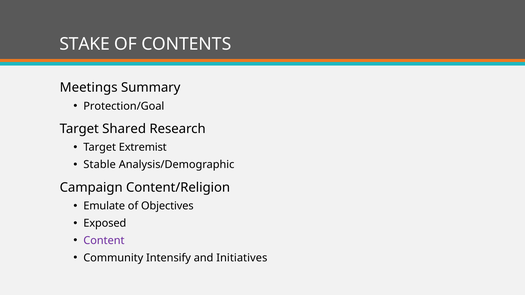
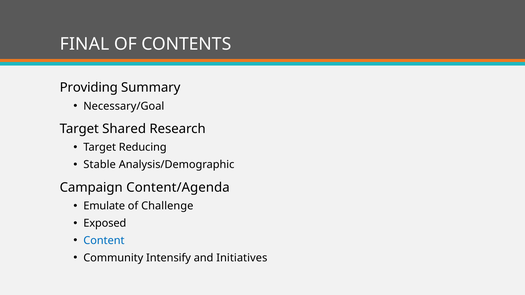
STAKE: STAKE -> FINAL (85, 44)
Meetings: Meetings -> Providing (89, 88)
Protection/Goal: Protection/Goal -> Necessary/Goal (124, 106)
Extremist: Extremist -> Reducing (143, 148)
Content/Religion: Content/Religion -> Content/Agenda (178, 188)
Objectives: Objectives -> Challenge (167, 206)
Content colour: purple -> blue (104, 241)
